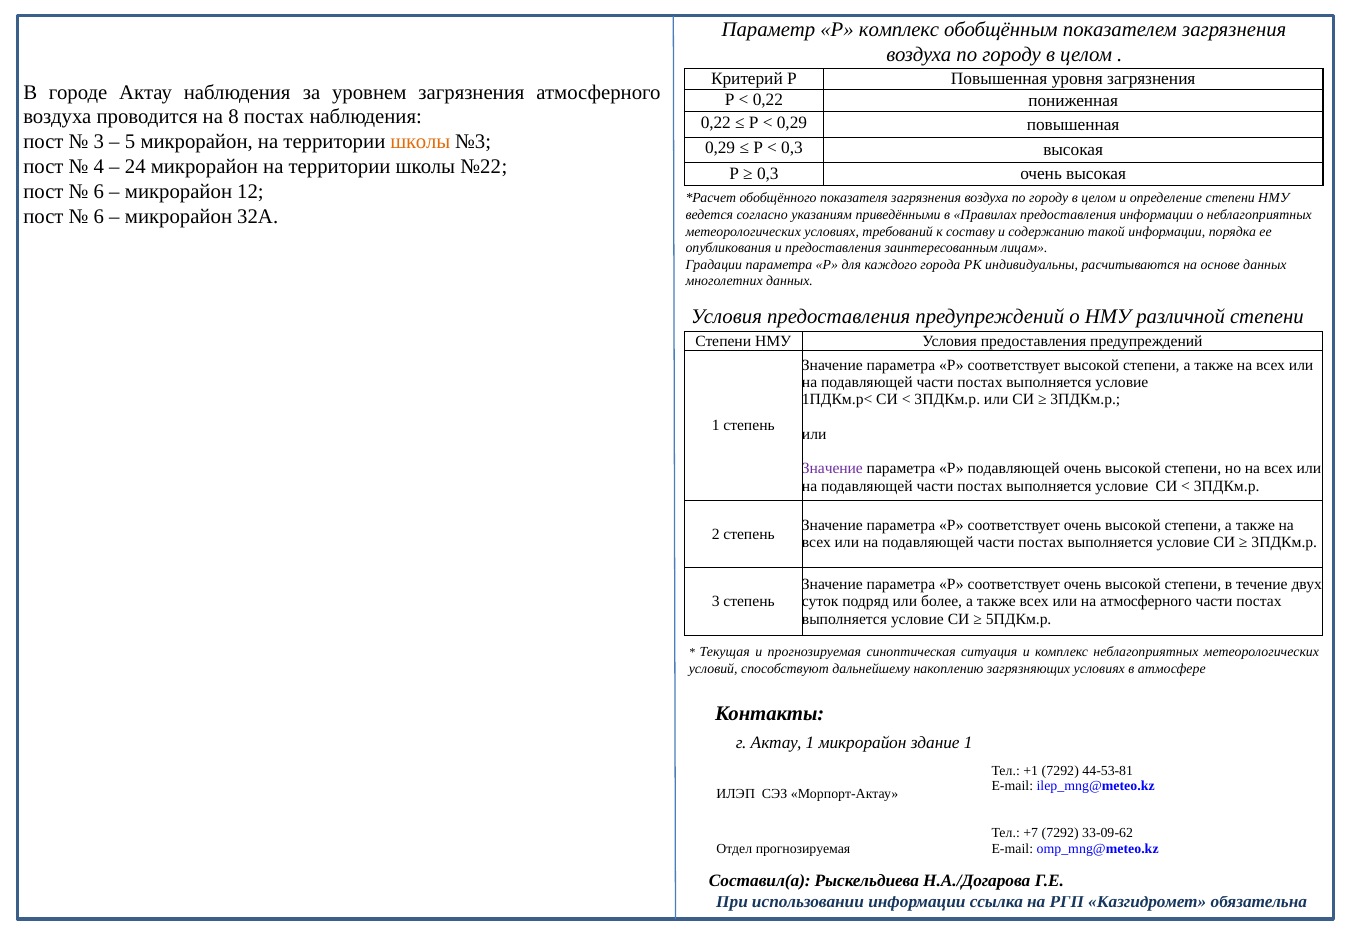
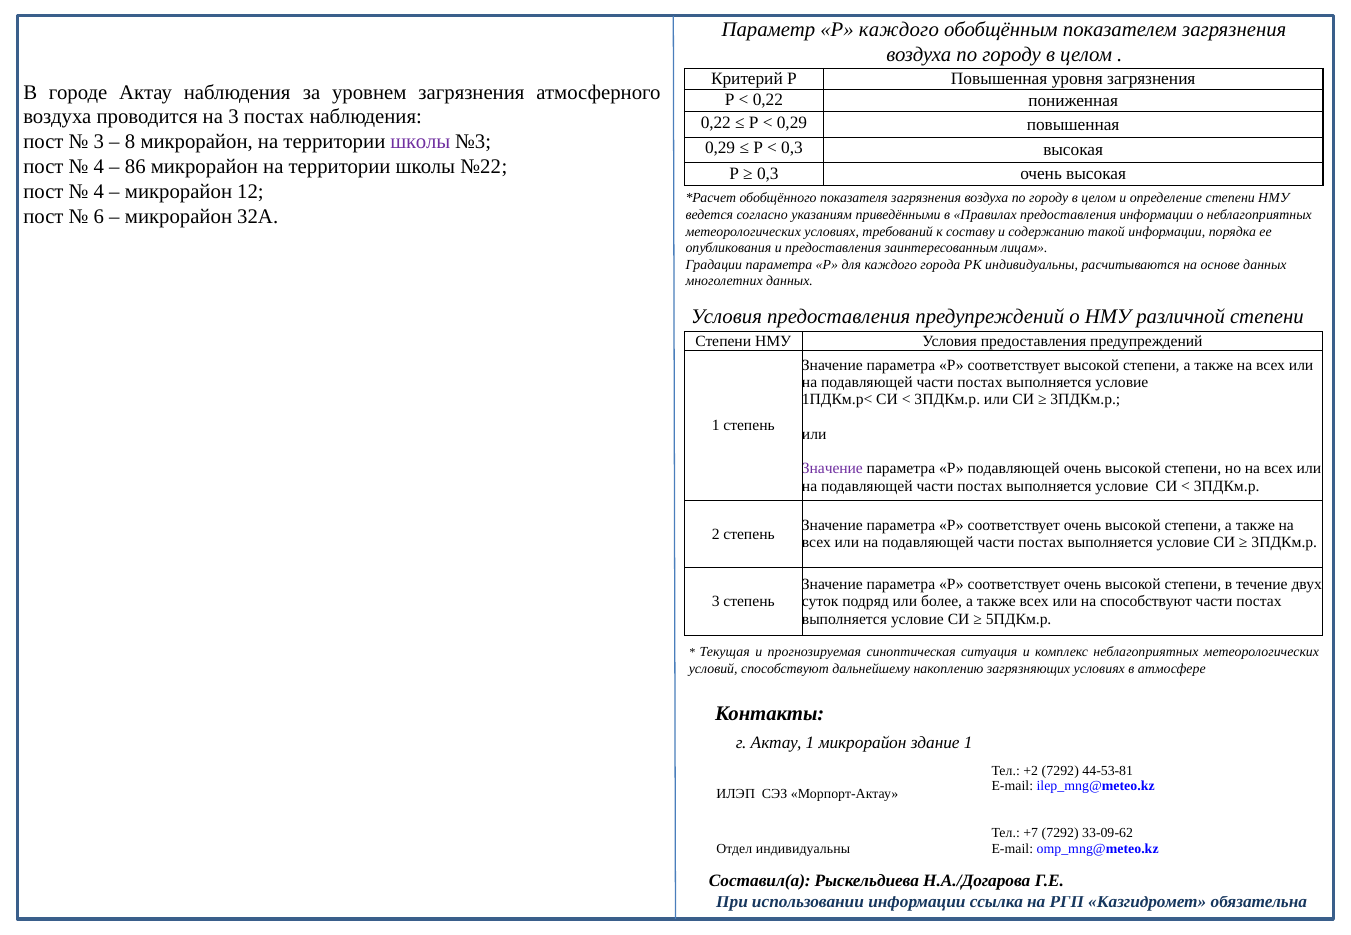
Р комплекс: комплекс -> каждого (899, 29)
на 8: 8 -> 3 (233, 117)
5: 5 -> 8 (130, 142)
школы colour: orange -> purple (420, 142)
24: 24 -> 86 (135, 167)
6: 6 -> 4 (99, 192)
на атмосферного: атмосферного -> способствуют (1146, 602)
+1: +1 -> +2 (1031, 771)
Отдел прогнозируемая: прогнозируемая -> индивидуальны (803, 849)
